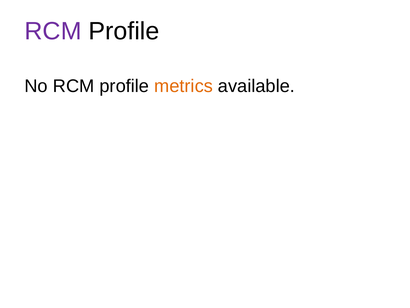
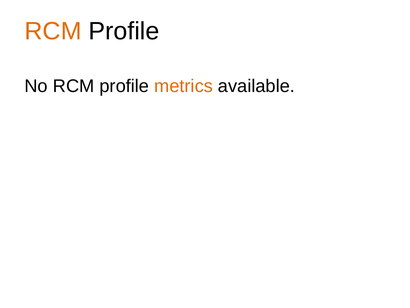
RCM colour: purple -> orange (53, 31)
